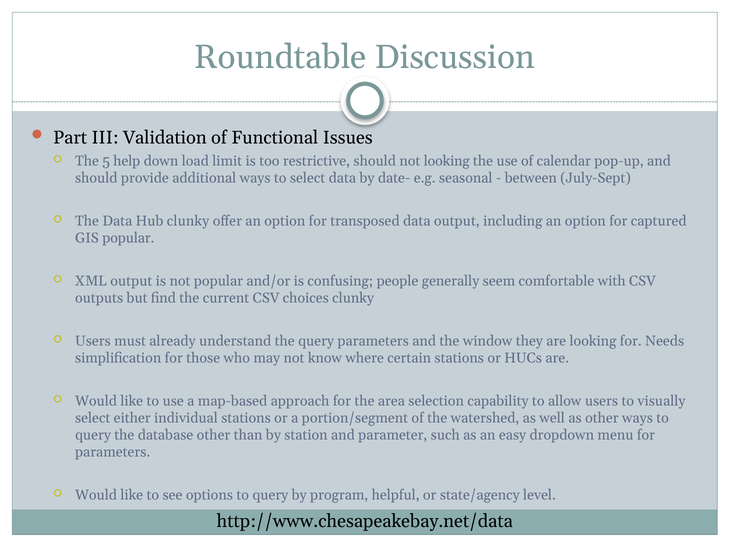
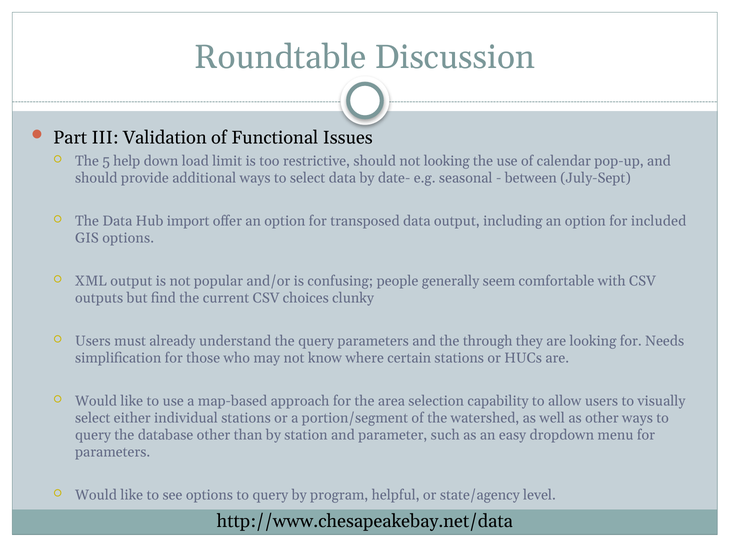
Hub clunky: clunky -> import (188, 221)
captured: captured -> included (659, 221)
GIS popular: popular -> options (128, 238)
window: window -> through (488, 341)
